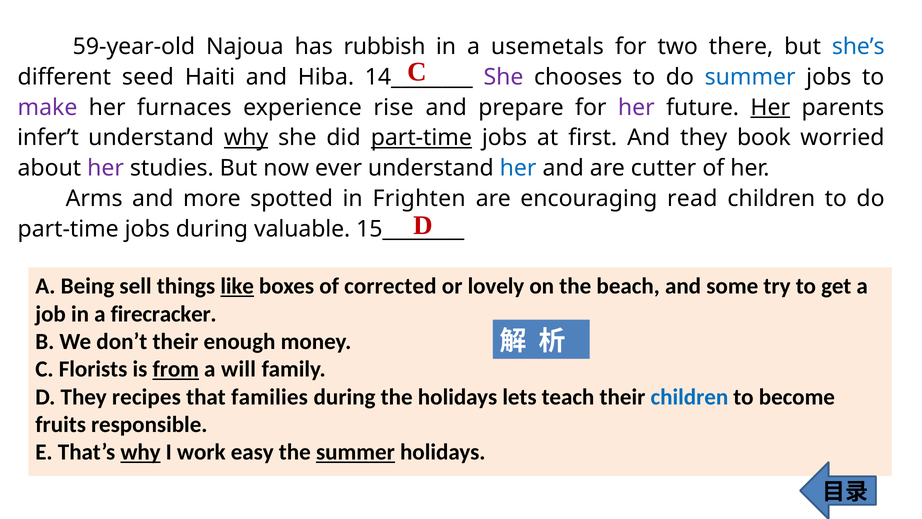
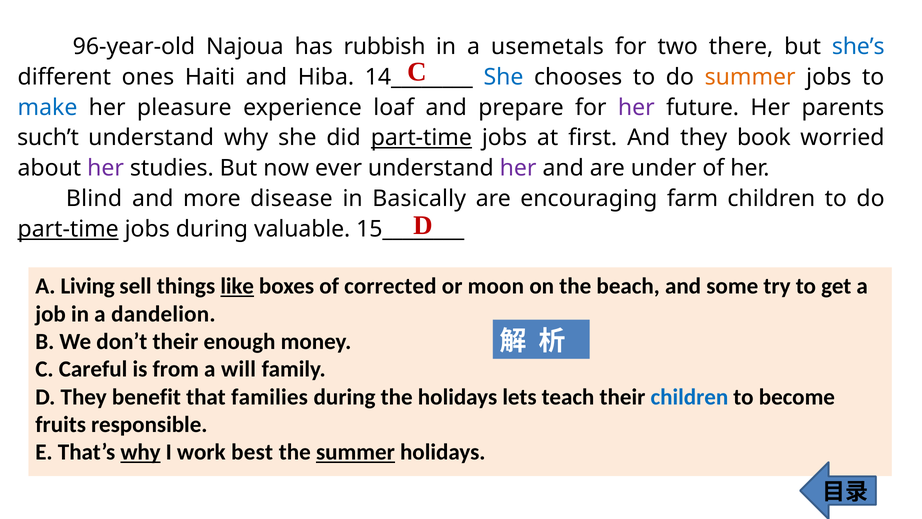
59-year-old: 59-year-old -> 96-year-old (134, 47)
seed: seed -> ones (148, 77)
She colour: purple -> blue (503, 77)
summer colour: blue -> orange (750, 77)
make colour: purple -> blue (47, 107)
furnaces: furnaces -> pleasure (184, 107)
rise: rise -> loaf (394, 107)
Her underline: present -> none (770, 107)
infer’t: infer’t -> such’t (48, 138)
why underline: present -> none (246, 138)
her colour: blue -> purple (518, 168)
cutter: cutter -> under (664, 168)
Arms: Arms -> Blind (94, 199)
spotted: spotted -> disease (291, 199)
Frighten: Frighten -> Basically (419, 199)
read: read -> farm (693, 199)
part-time underline: none -> present (68, 229)
Being: Being -> Living (88, 286)
lovely: lovely -> moon (496, 286)
firecracker: firecracker -> dandelion (163, 314)
Florists: Florists -> Careful (93, 369)
from underline: present -> none (176, 369)
recipes: recipes -> benefit (146, 397)
easy: easy -> best (252, 452)
